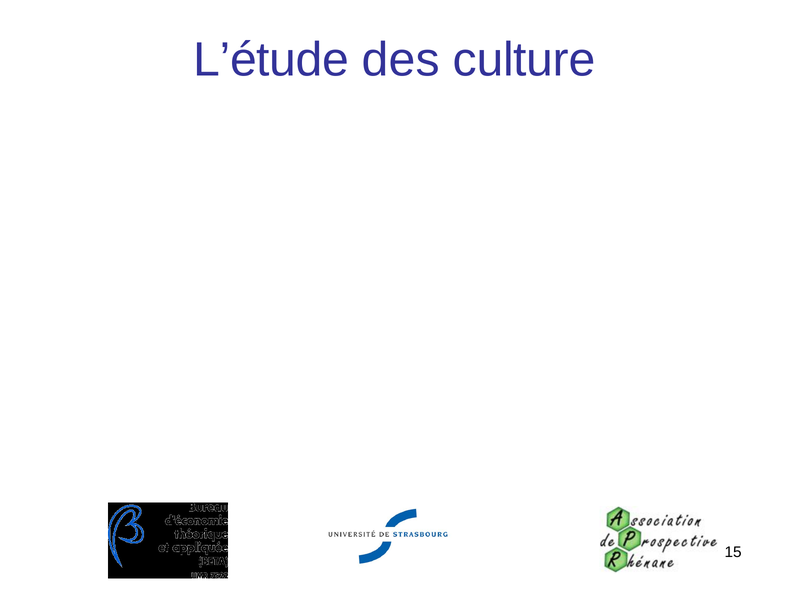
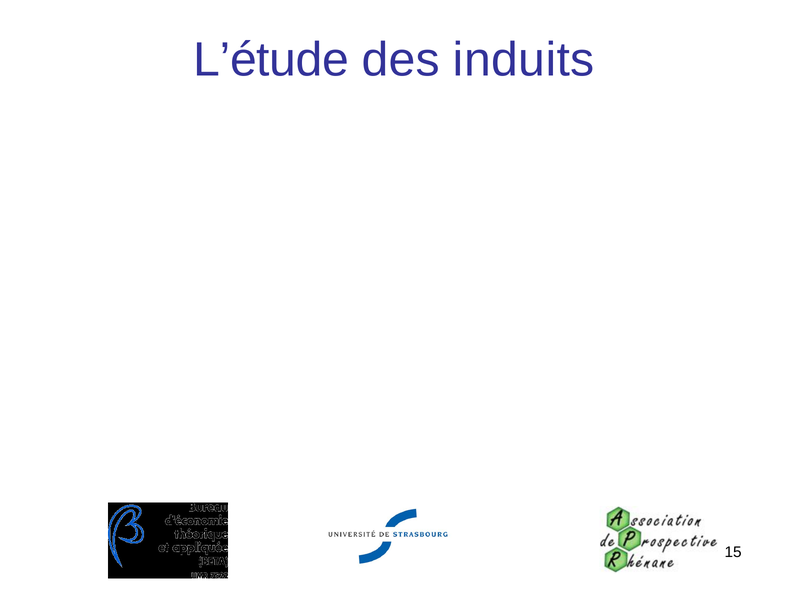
culture: culture -> induits (524, 60)
